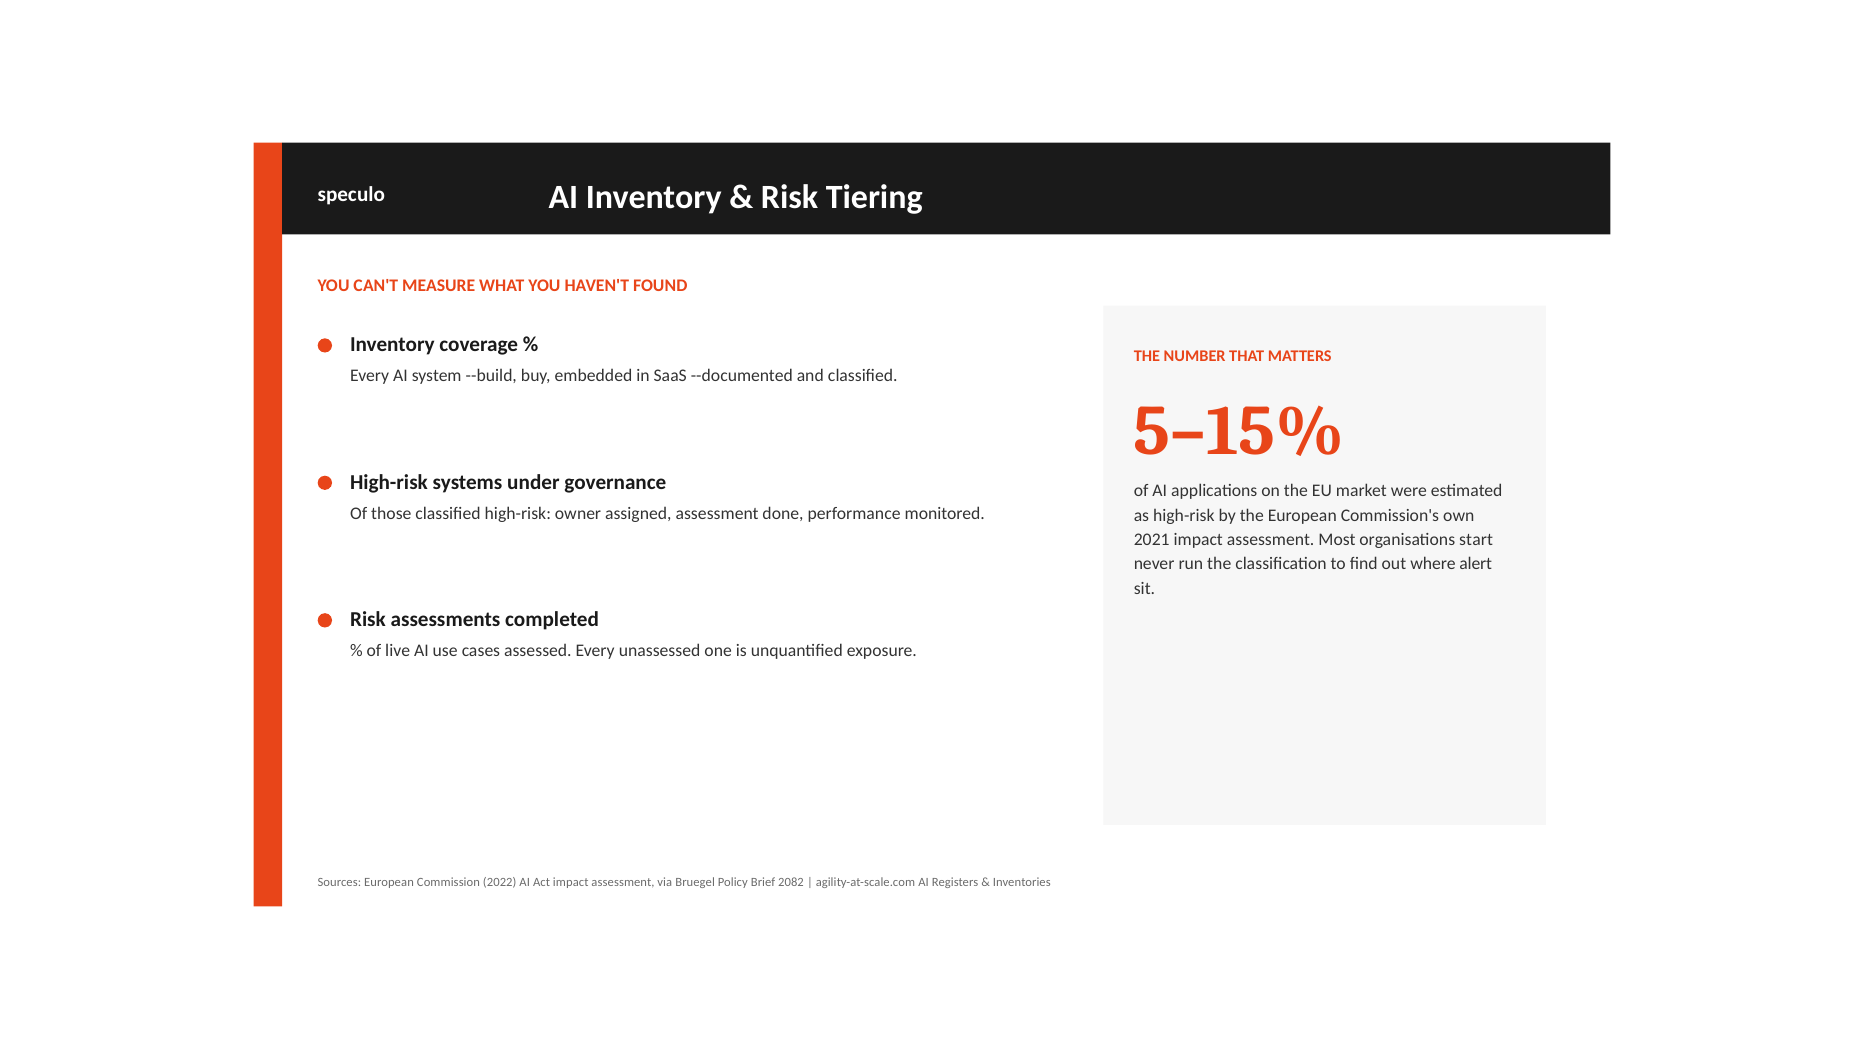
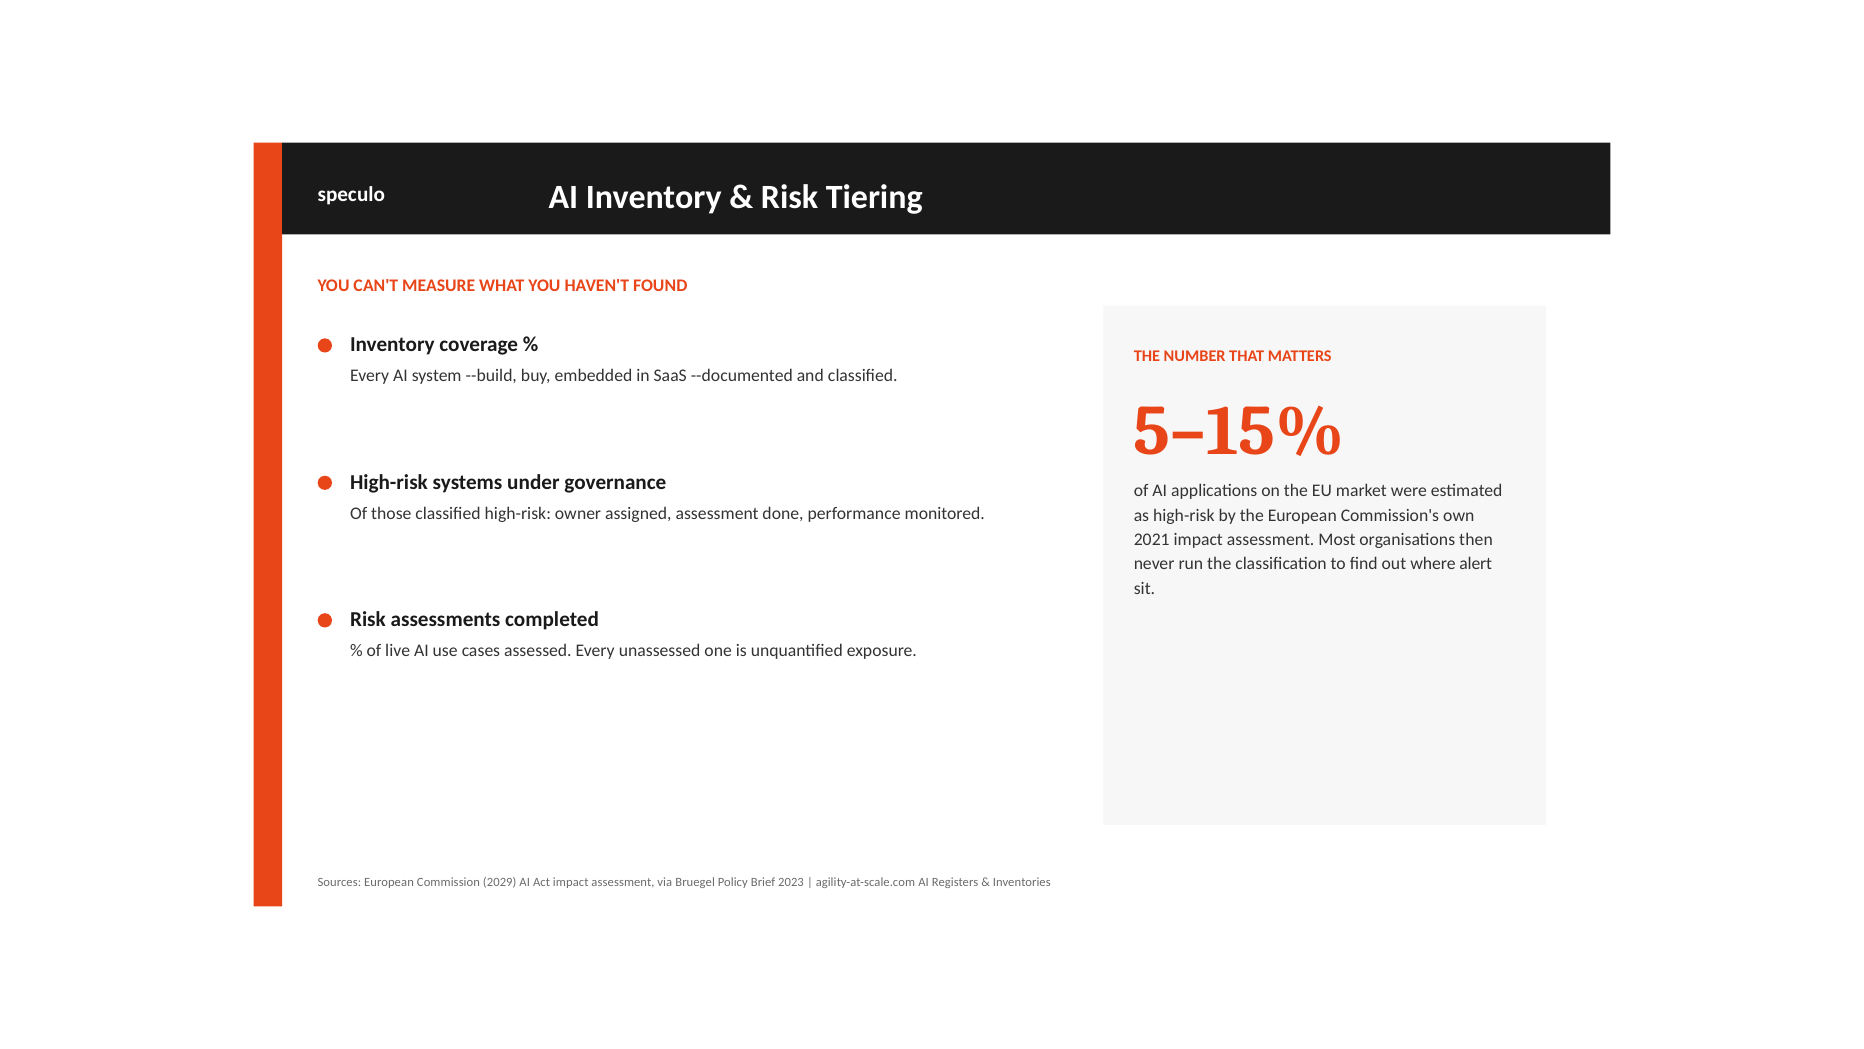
start: start -> then (1476, 539)
2022: 2022 -> 2029 (500, 882)
2082: 2082 -> 2023 (791, 882)
